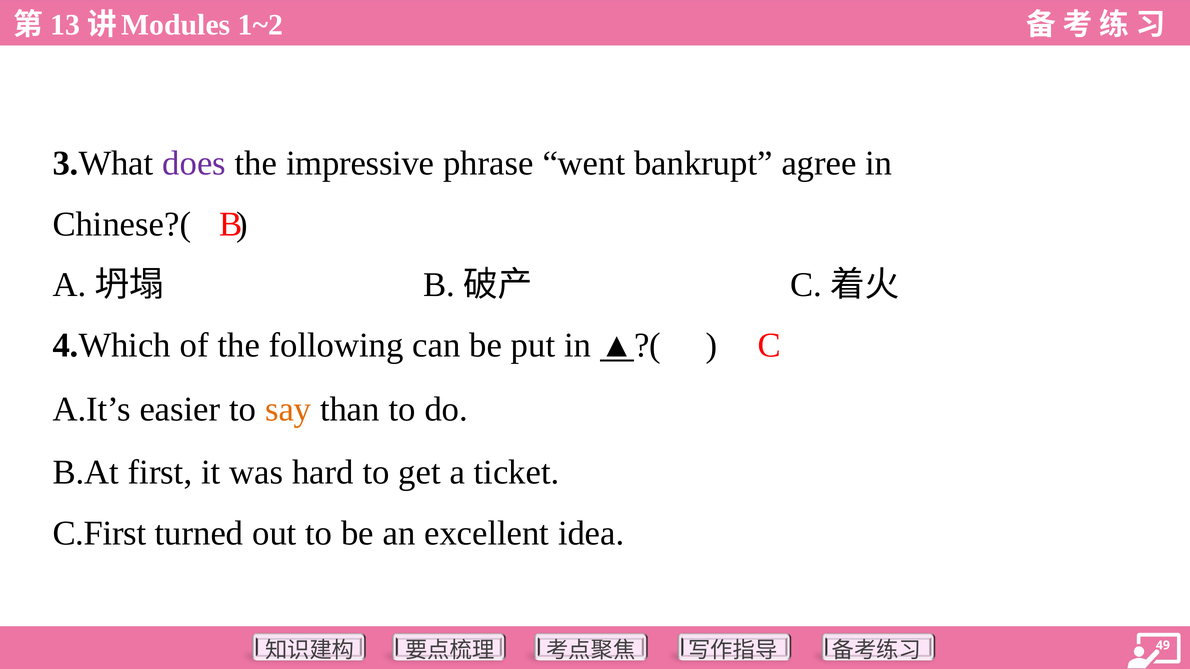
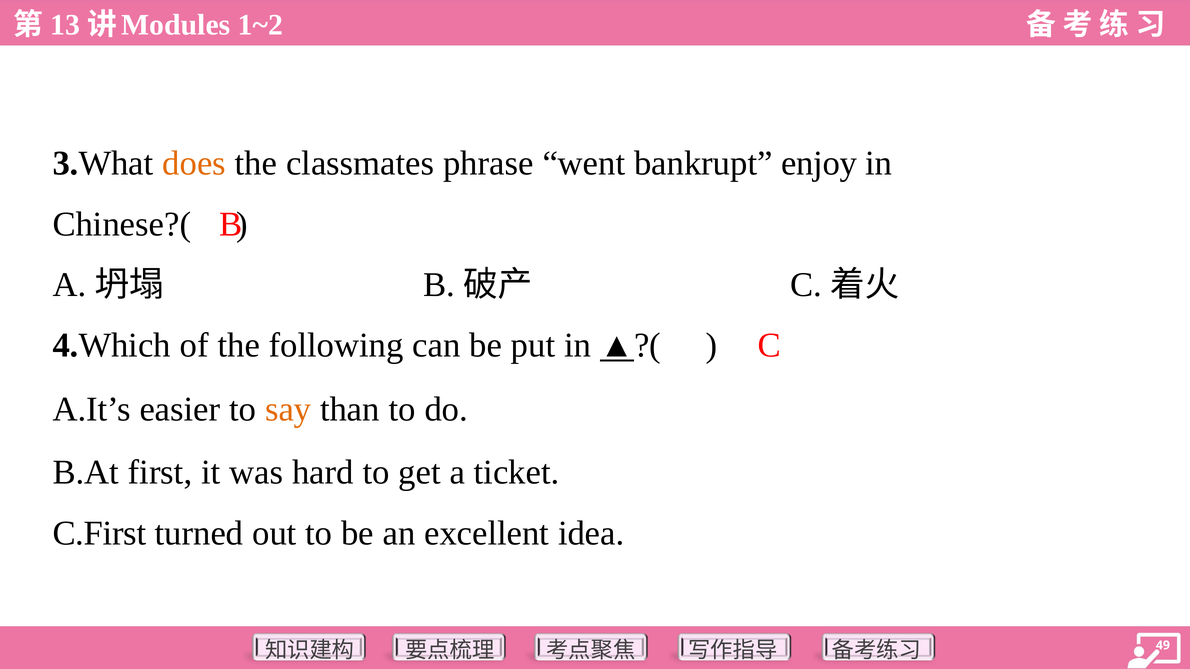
does colour: purple -> orange (194, 164)
impressive: impressive -> classmates (360, 164)
agree: agree -> enjoy (819, 164)
